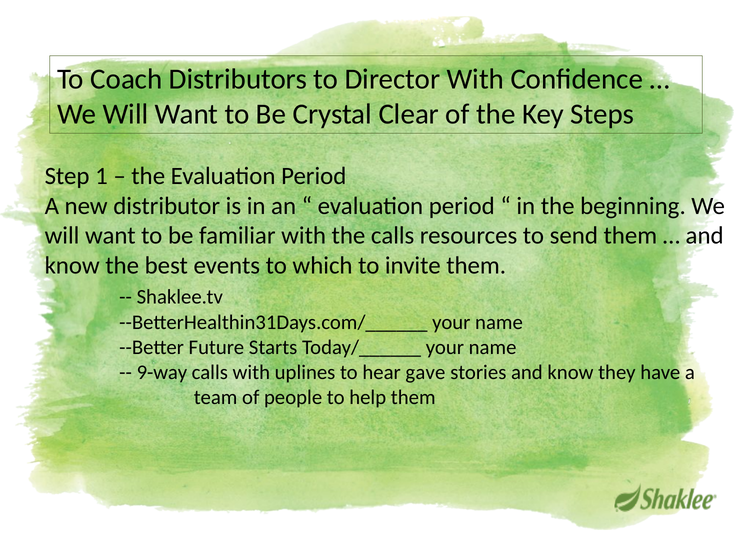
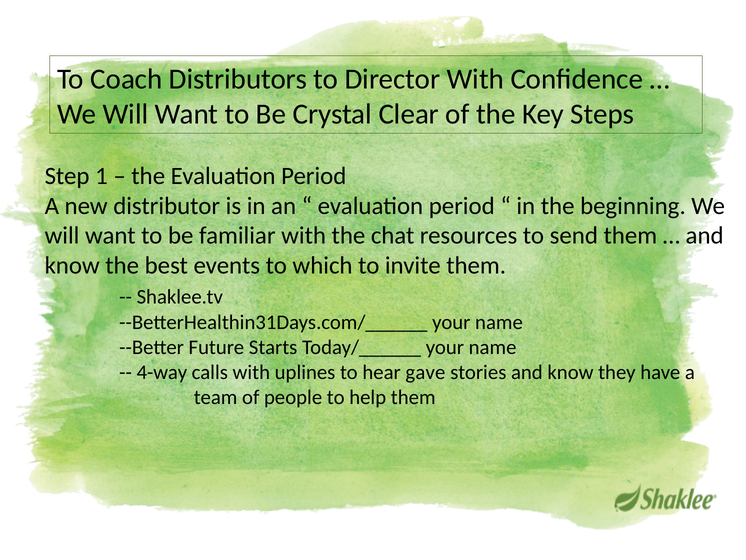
the calls: calls -> chat (393, 235)
9-way: 9-way -> 4-way (162, 372)
